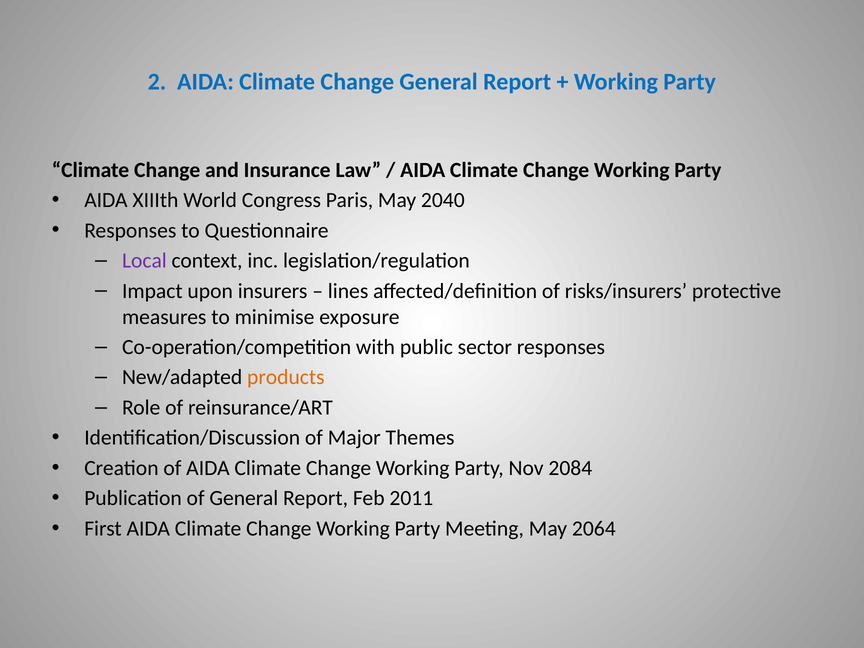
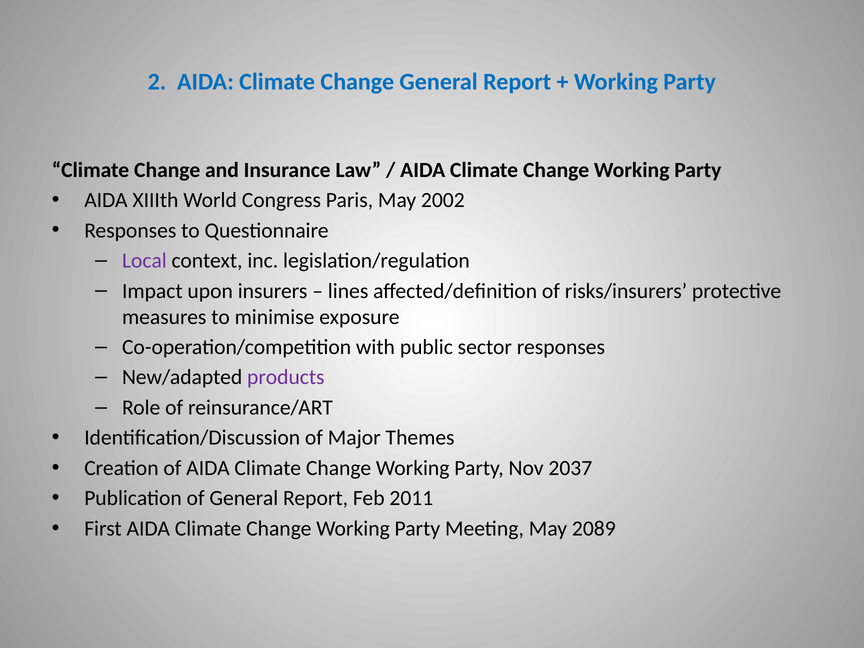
2040: 2040 -> 2002 (443, 200)
products colour: orange -> purple (286, 377)
2084: 2084 -> 2037 (570, 468)
2064: 2064 -> 2089 (594, 529)
